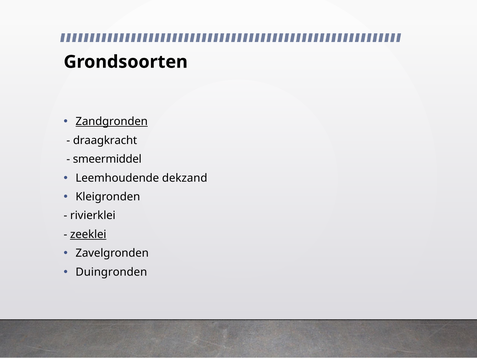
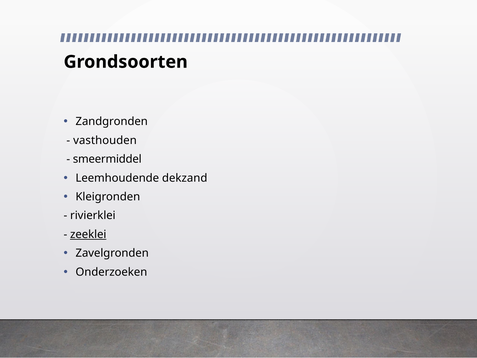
Zandgronden underline: present -> none (112, 121)
draagkracht: draagkracht -> vasthouden (105, 140)
Duingronden: Duingronden -> Onderzoeken (111, 272)
